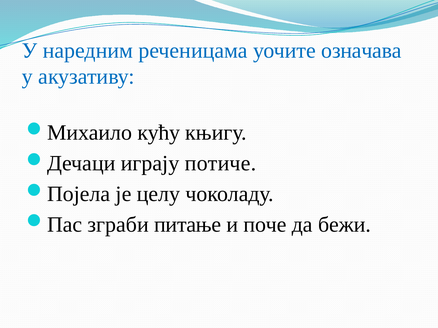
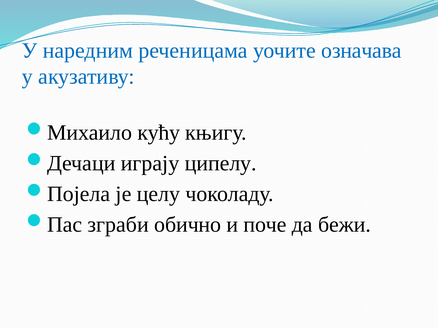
потиче: потиче -> ципелу (221, 164)
питање: питање -> обично (188, 225)
